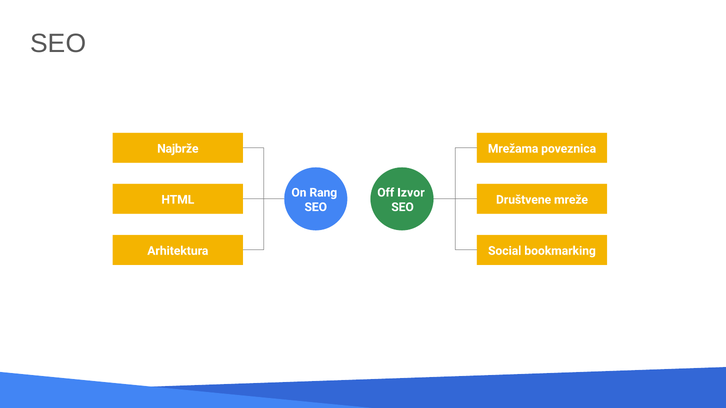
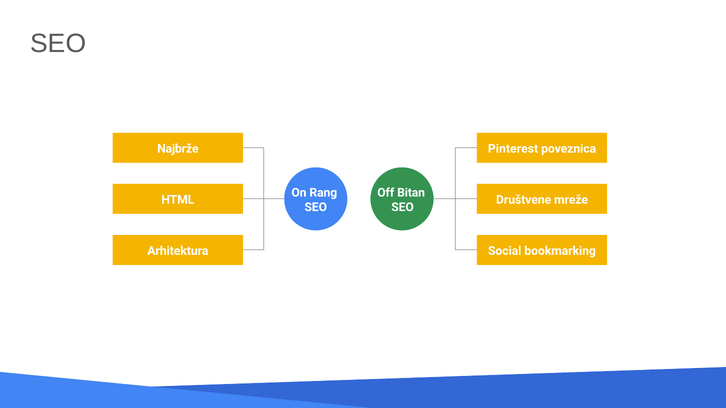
Mrežama: Mrežama -> Pinterest (513, 149)
Izvor: Izvor -> Bitan (411, 193)
